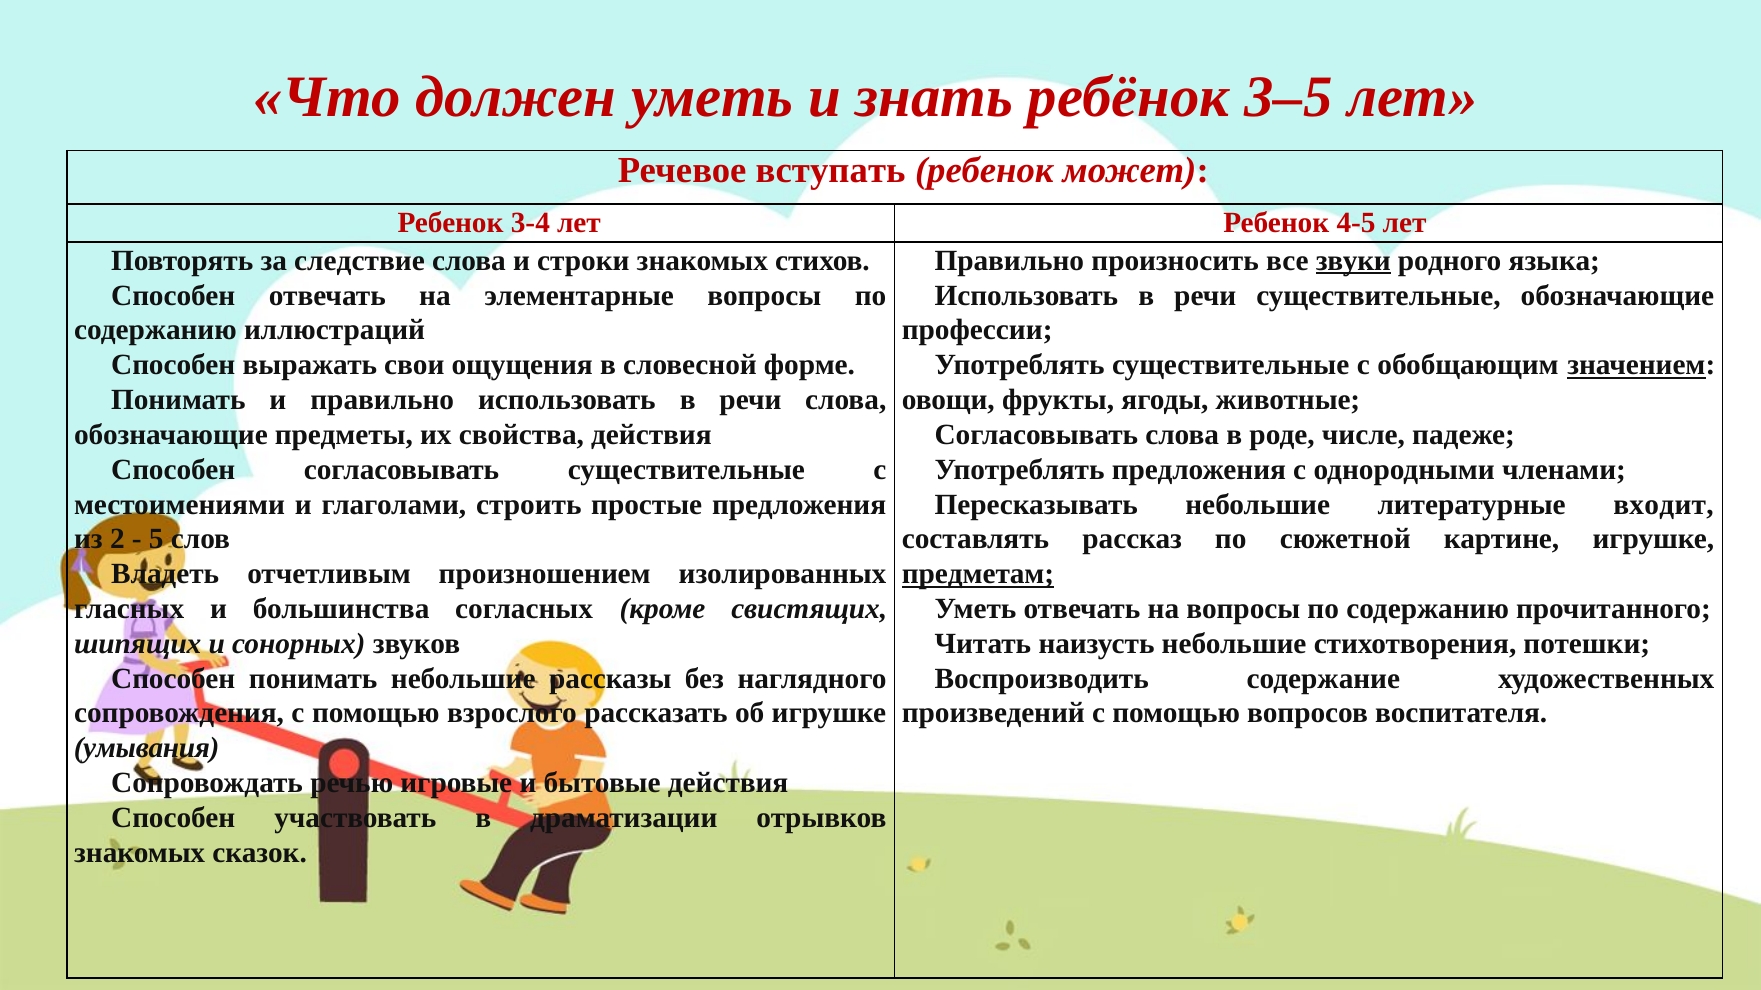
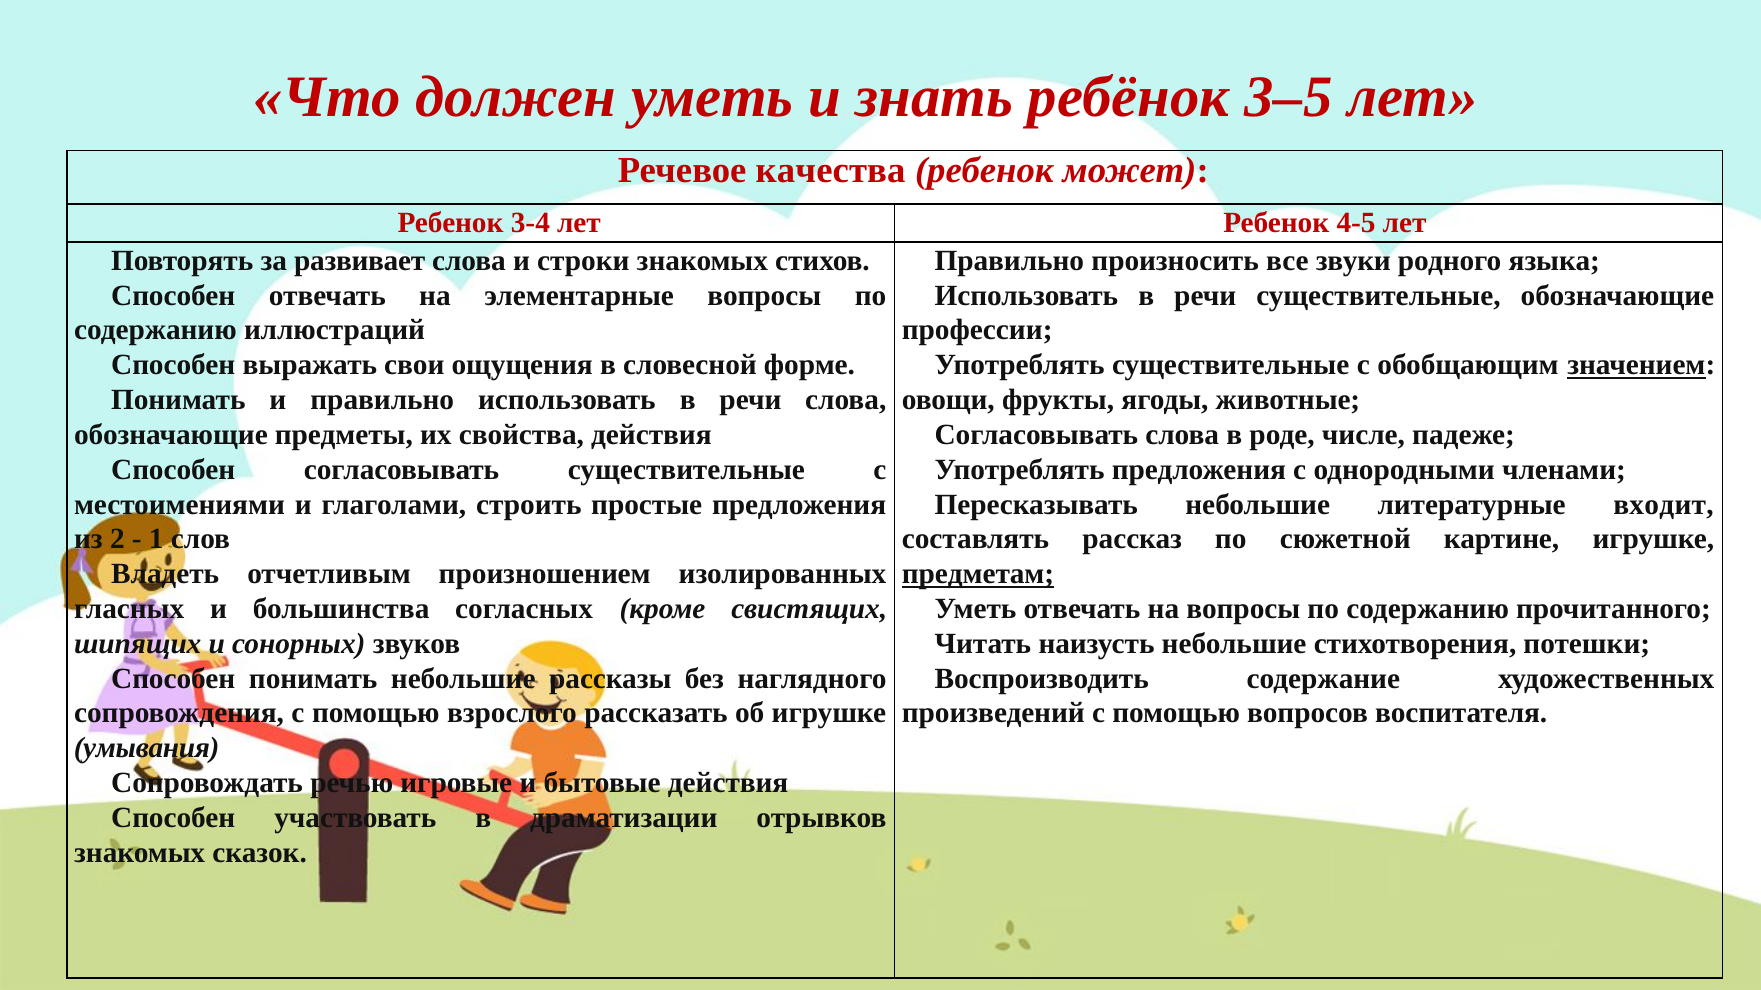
вступать: вступать -> качества (831, 170)
следствие: следствие -> развивает (360, 261)
звуки underline: present -> none (1353, 261)
5: 5 -> 1 (156, 540)
